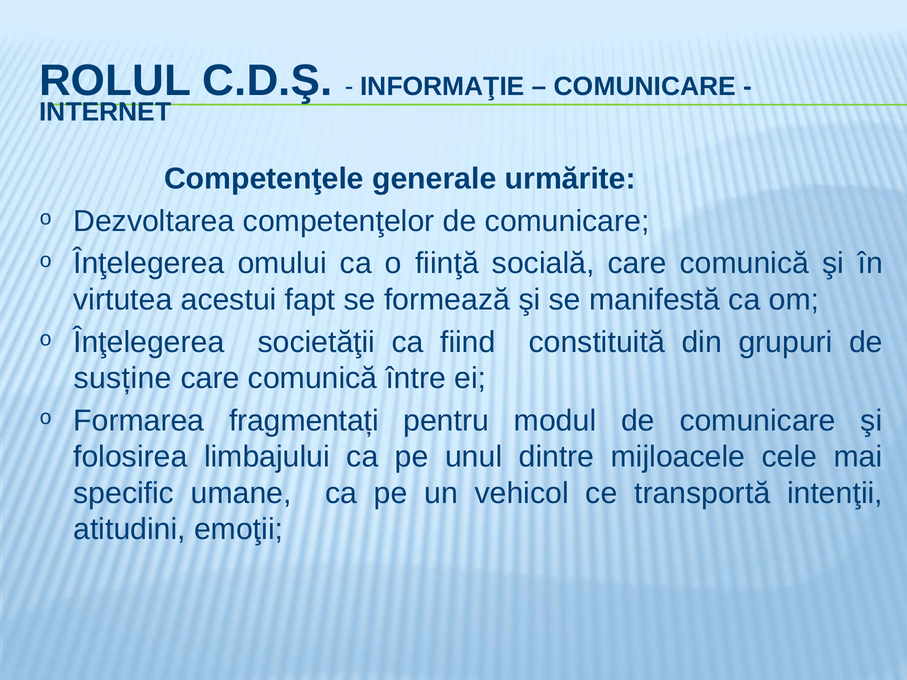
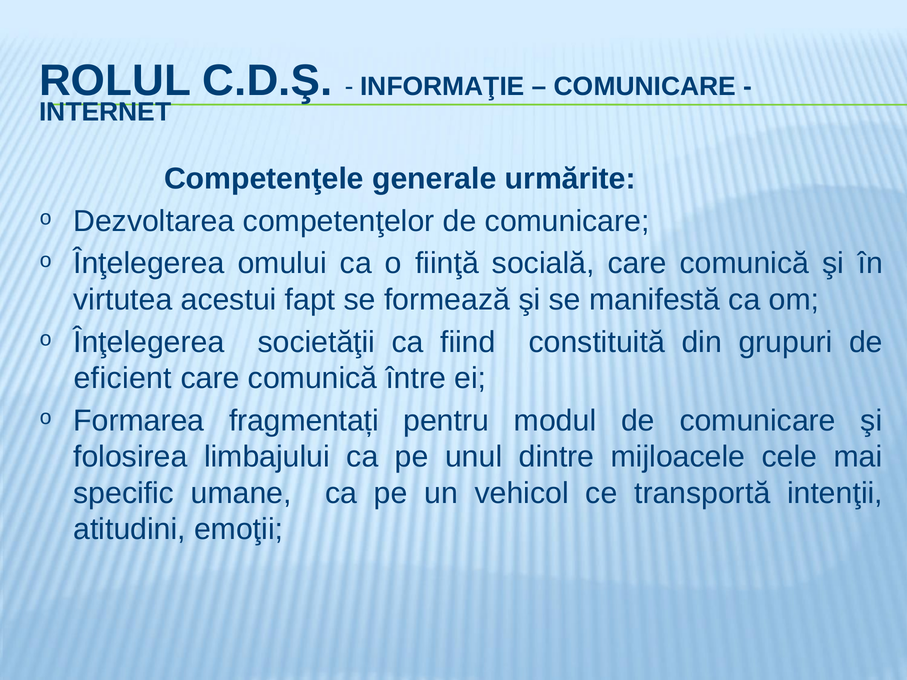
susține: susține -> eficient (123, 378)
